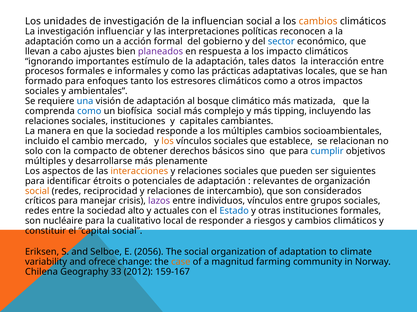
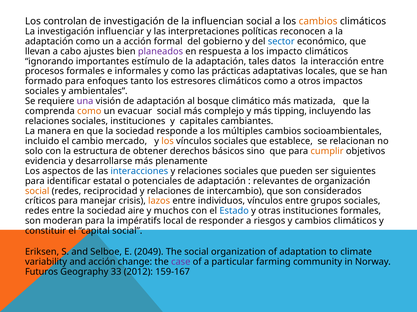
unidades: unidades -> controlan (65, 21)
una colour: blue -> purple (85, 101)
como colour: blue -> orange (89, 111)
biofísica: biofísica -> evacuar (135, 111)
compacto: compacto -> estructura (95, 151)
cumplir colour: blue -> orange (327, 151)
múltiples: múltiples -> evidencia (45, 161)
interacciones colour: orange -> blue (139, 171)
étroits: étroits -> estatal (108, 181)
lazos colour: purple -> orange (159, 201)
alto: alto -> aire (136, 211)
actuales: actuales -> muchos (171, 211)
nucléaire: nucléaire -> moderan (63, 221)
cualitativo: cualitativo -> impératifs (139, 221)
2056: 2056 -> 2049 (149, 253)
and ofrece: ofrece -> acción (102, 263)
case colour: orange -> purple (181, 263)
magnitud: magnitud -> particular (233, 263)
Chilena: Chilena -> Futuros (42, 273)
